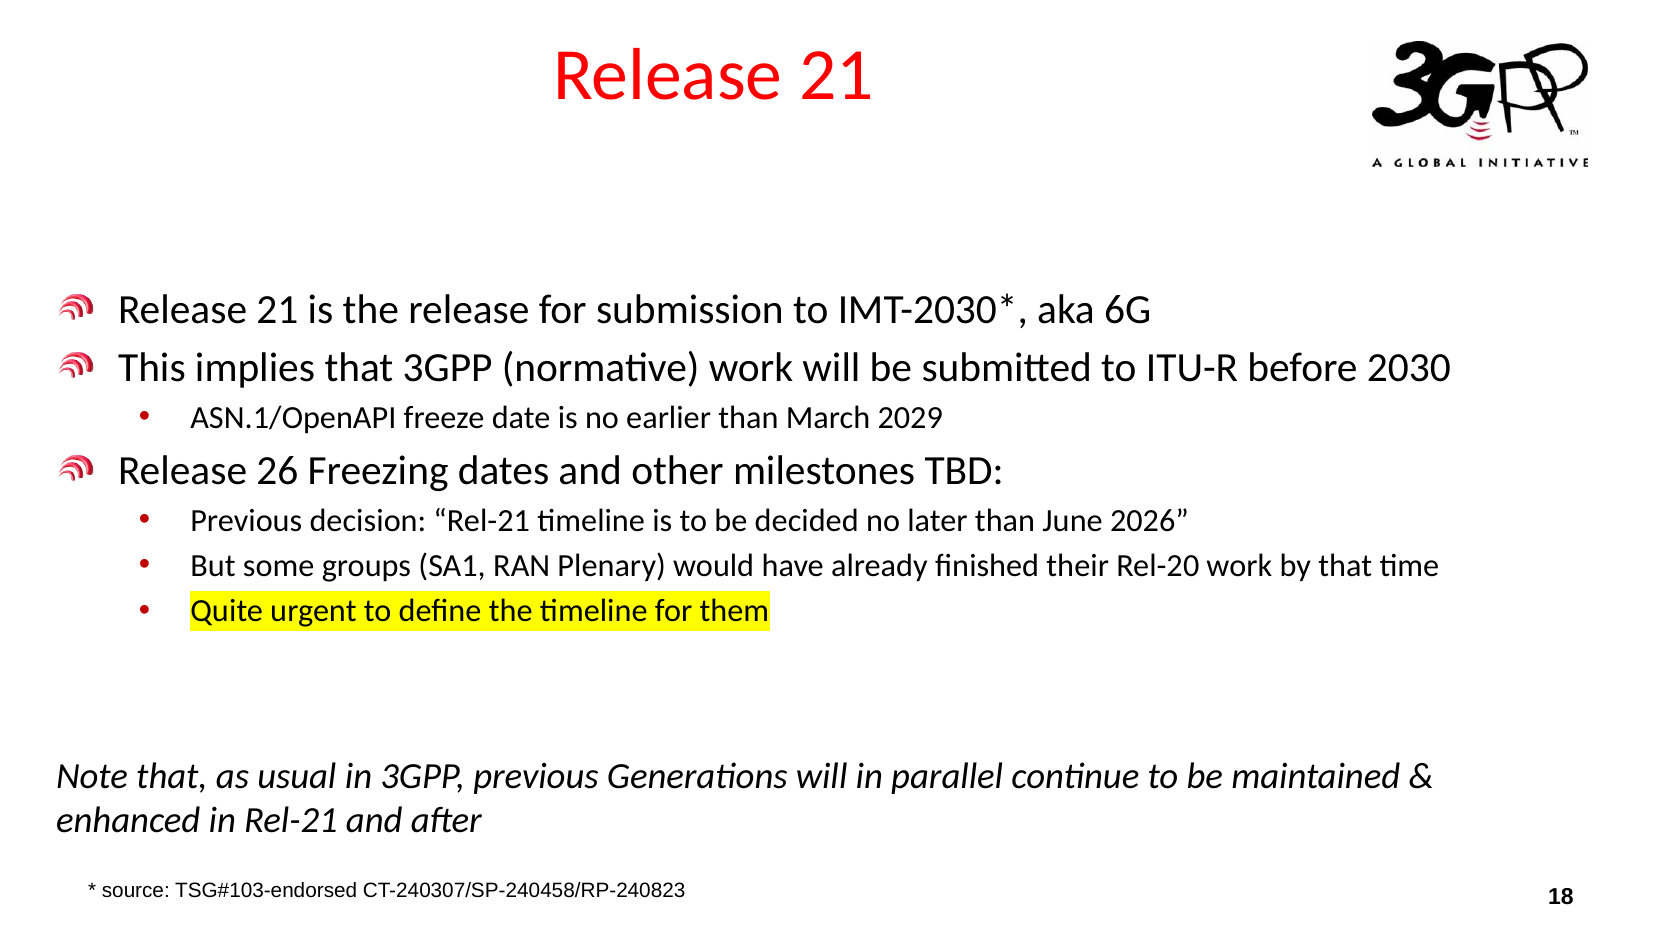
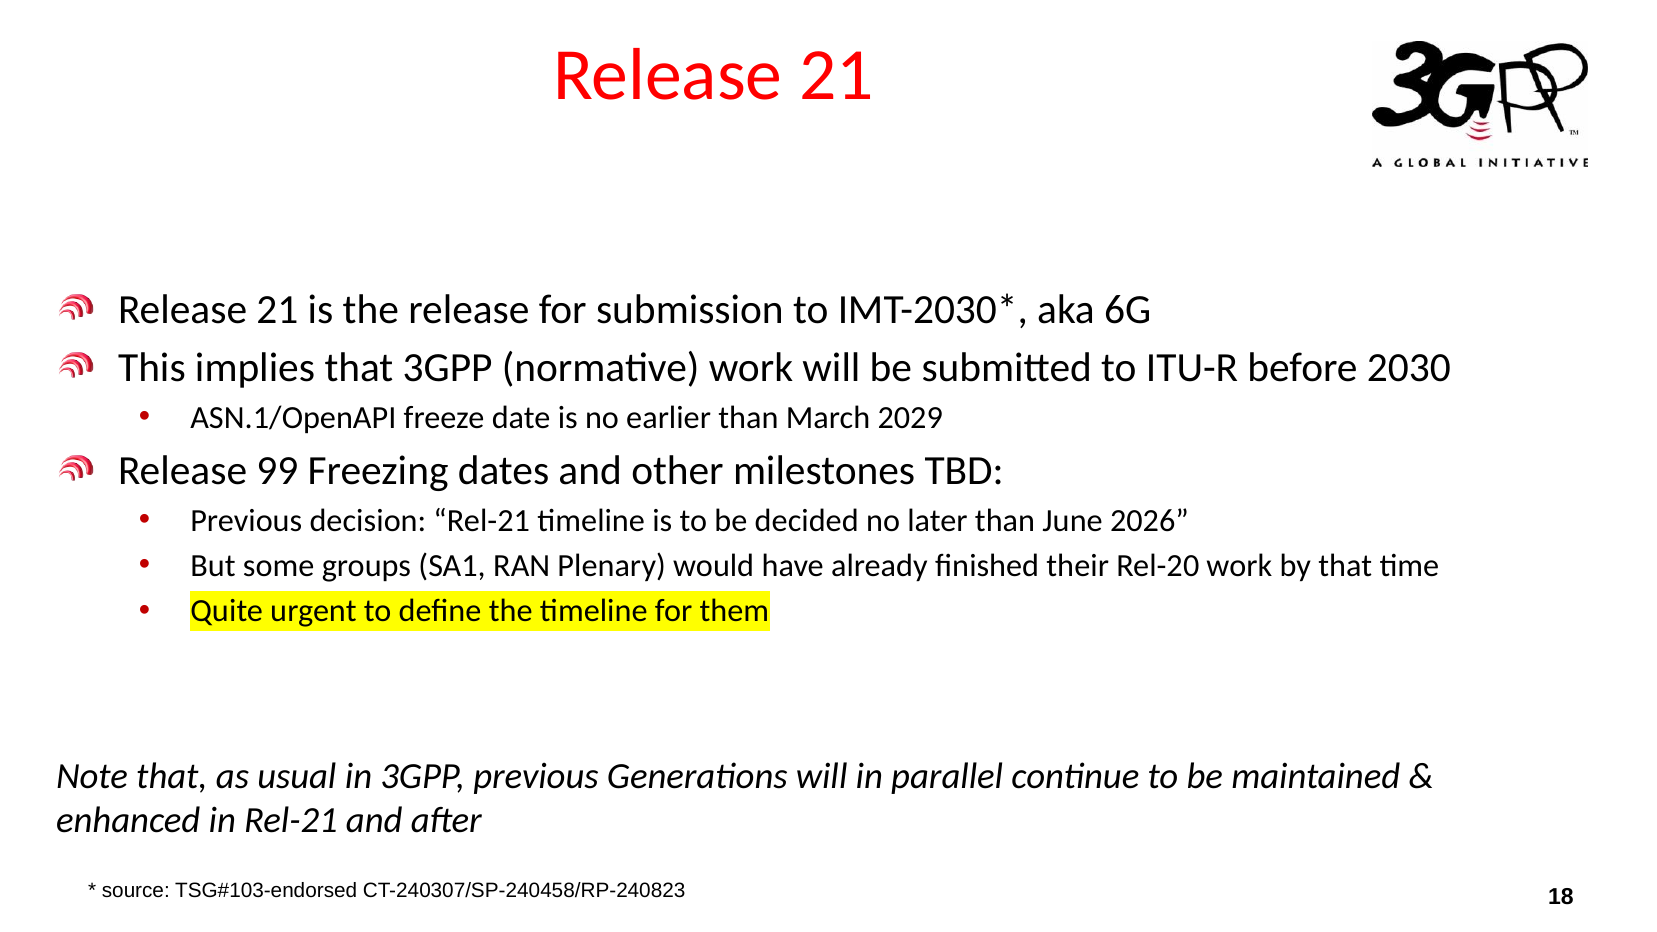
26: 26 -> 99 (277, 471)
